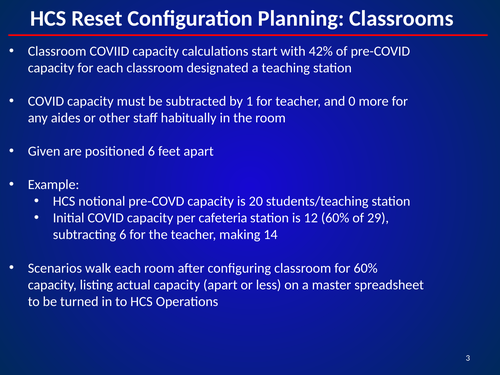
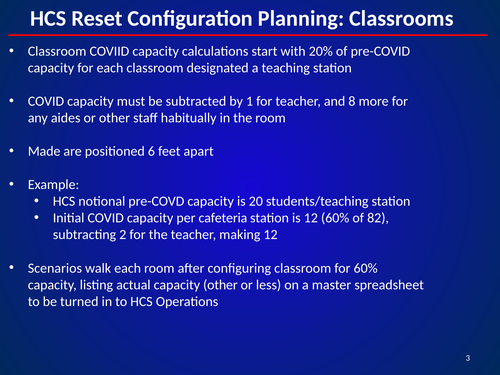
42%: 42% -> 20% (321, 51)
0: 0 -> 8 (352, 101)
Given: Given -> Made (44, 151)
29: 29 -> 82 (378, 218)
subtracting 6: 6 -> 2 (123, 235)
making 14: 14 -> 12 (271, 235)
capacity apart: apart -> other (220, 285)
